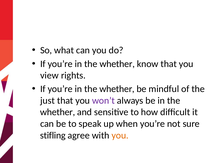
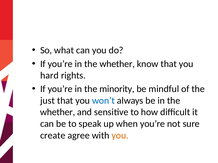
view: view -> hard (49, 76)
whether: whether -> minority (117, 89)
won’t colour: purple -> blue (103, 101)
stifling: stifling -> create (53, 136)
